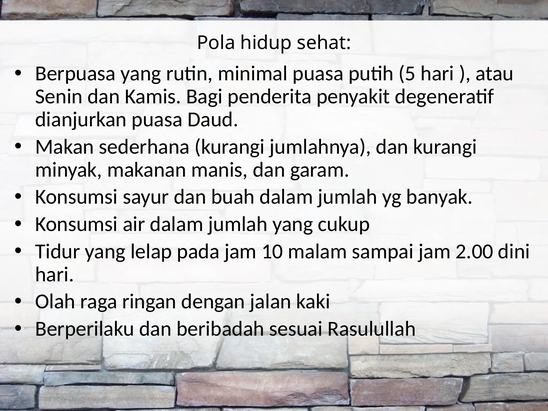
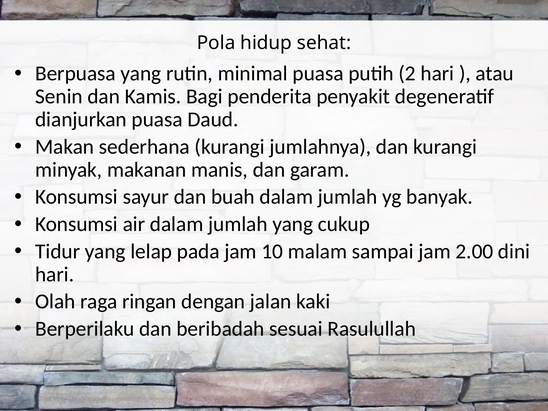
5: 5 -> 2 (407, 73)
